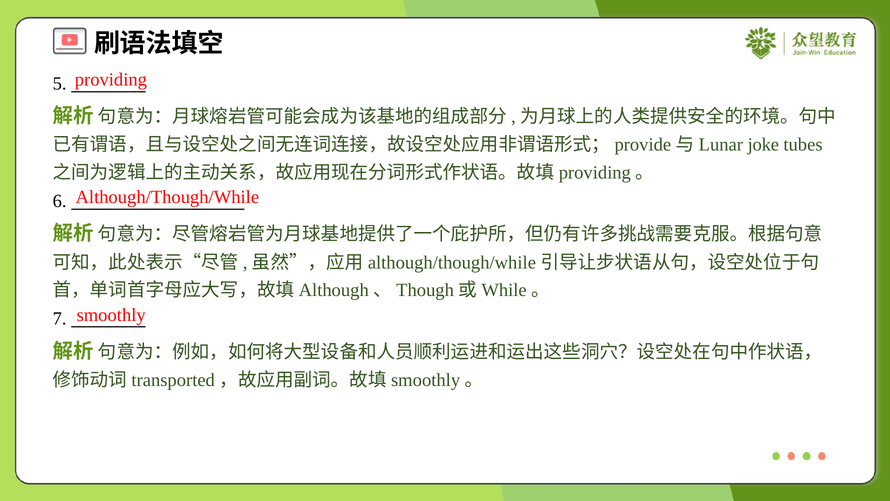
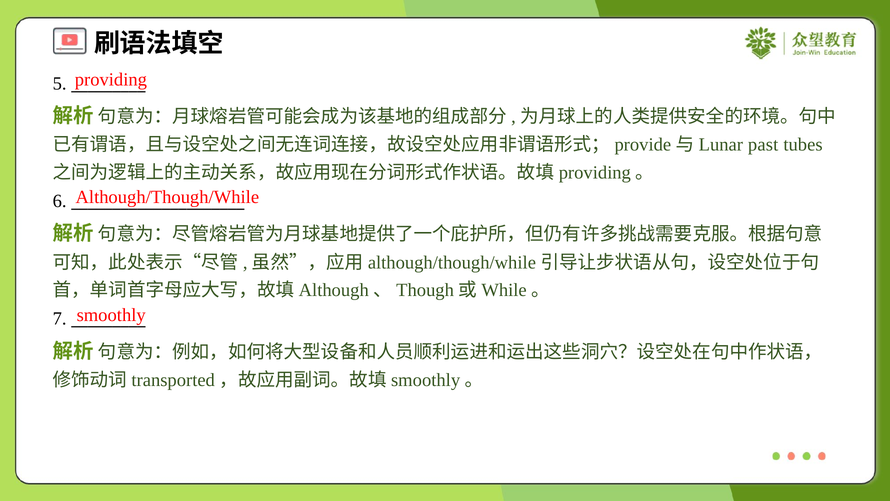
joke: joke -> past (763, 145)
